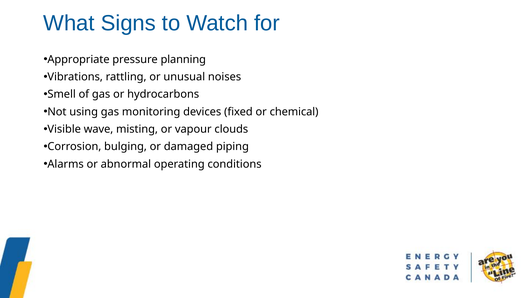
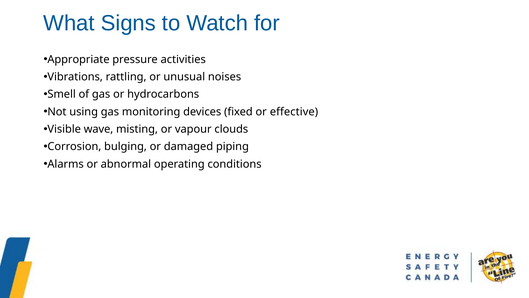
planning: planning -> activities (183, 59)
chemical: chemical -> effective (294, 112)
